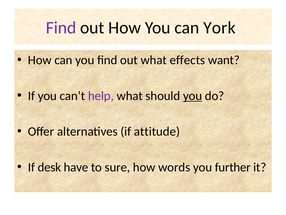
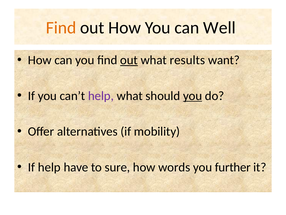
Find colour: purple -> orange (61, 28)
York: York -> Well (219, 28)
out underline: none -> present (129, 60)
effects: effects -> results (187, 60)
attitude: attitude -> mobility (157, 131)
If desk: desk -> help (49, 167)
